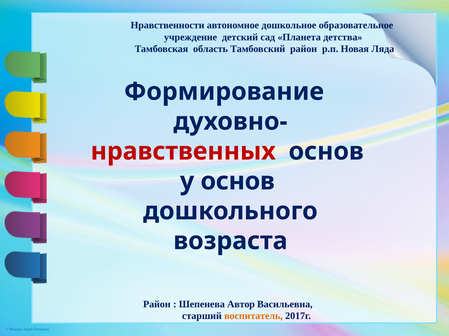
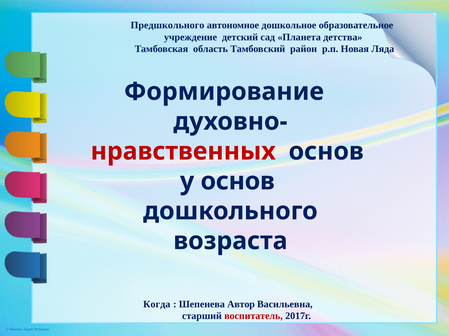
Нравственности: Нравственности -> Предшкольного (167, 25)
Район: Район -> Когда (157, 305)
воспитатель colour: orange -> red (254, 317)
